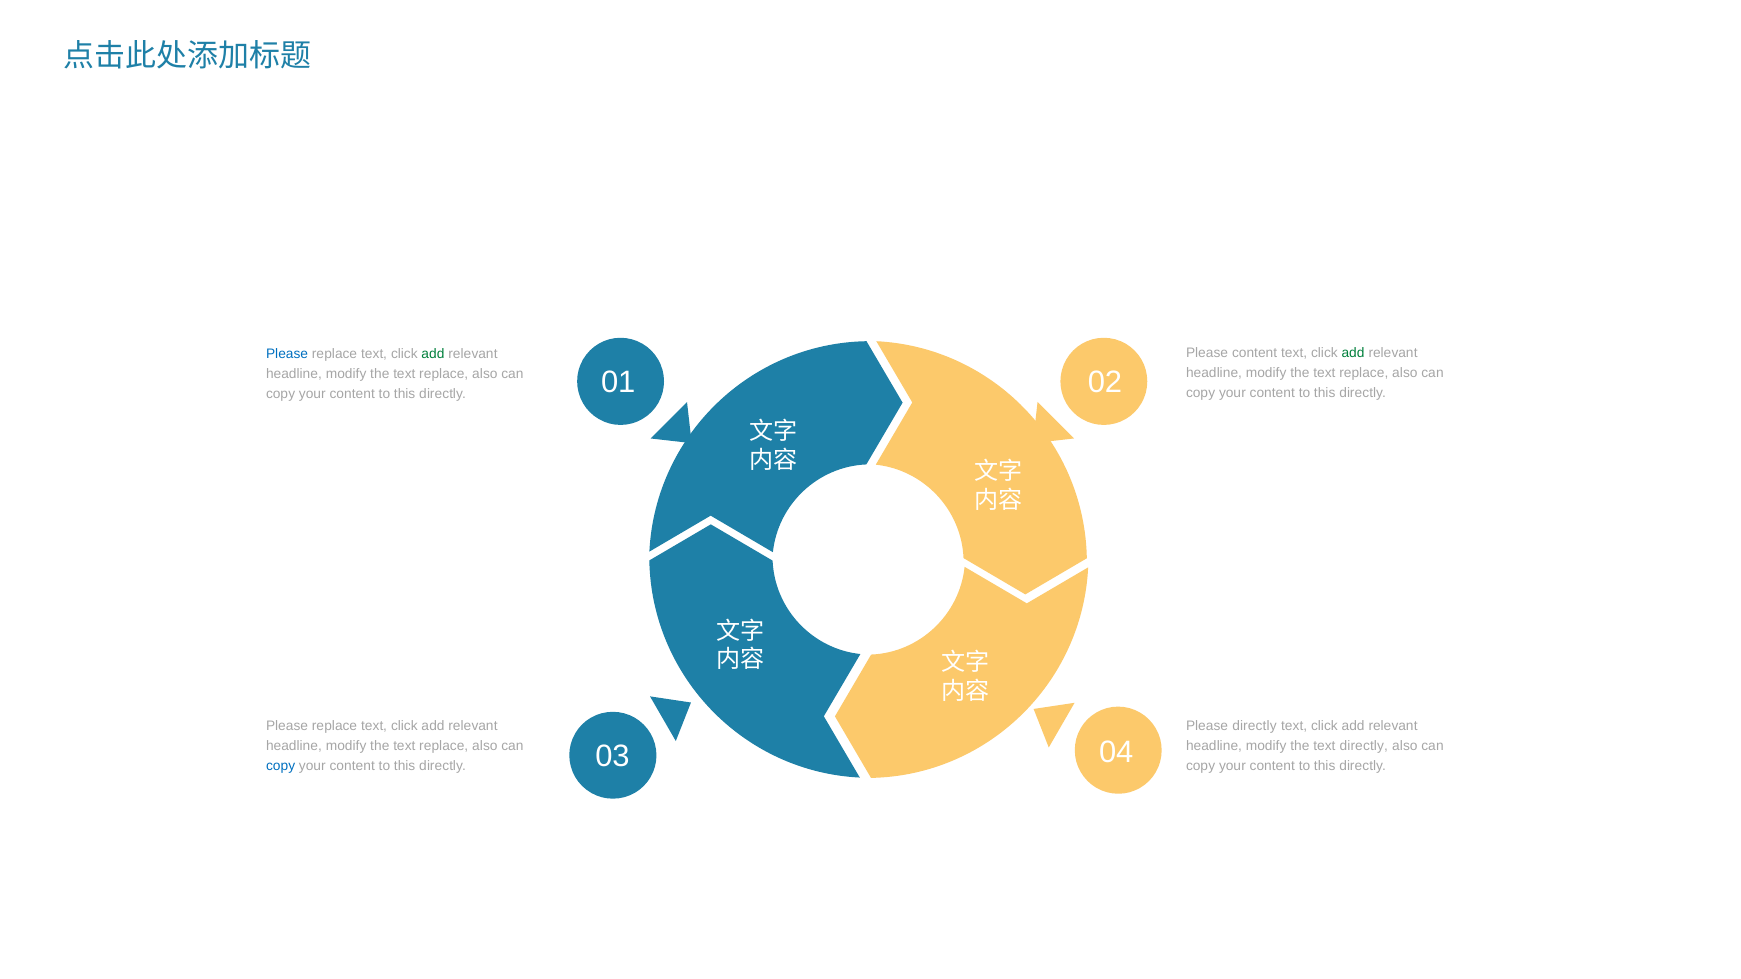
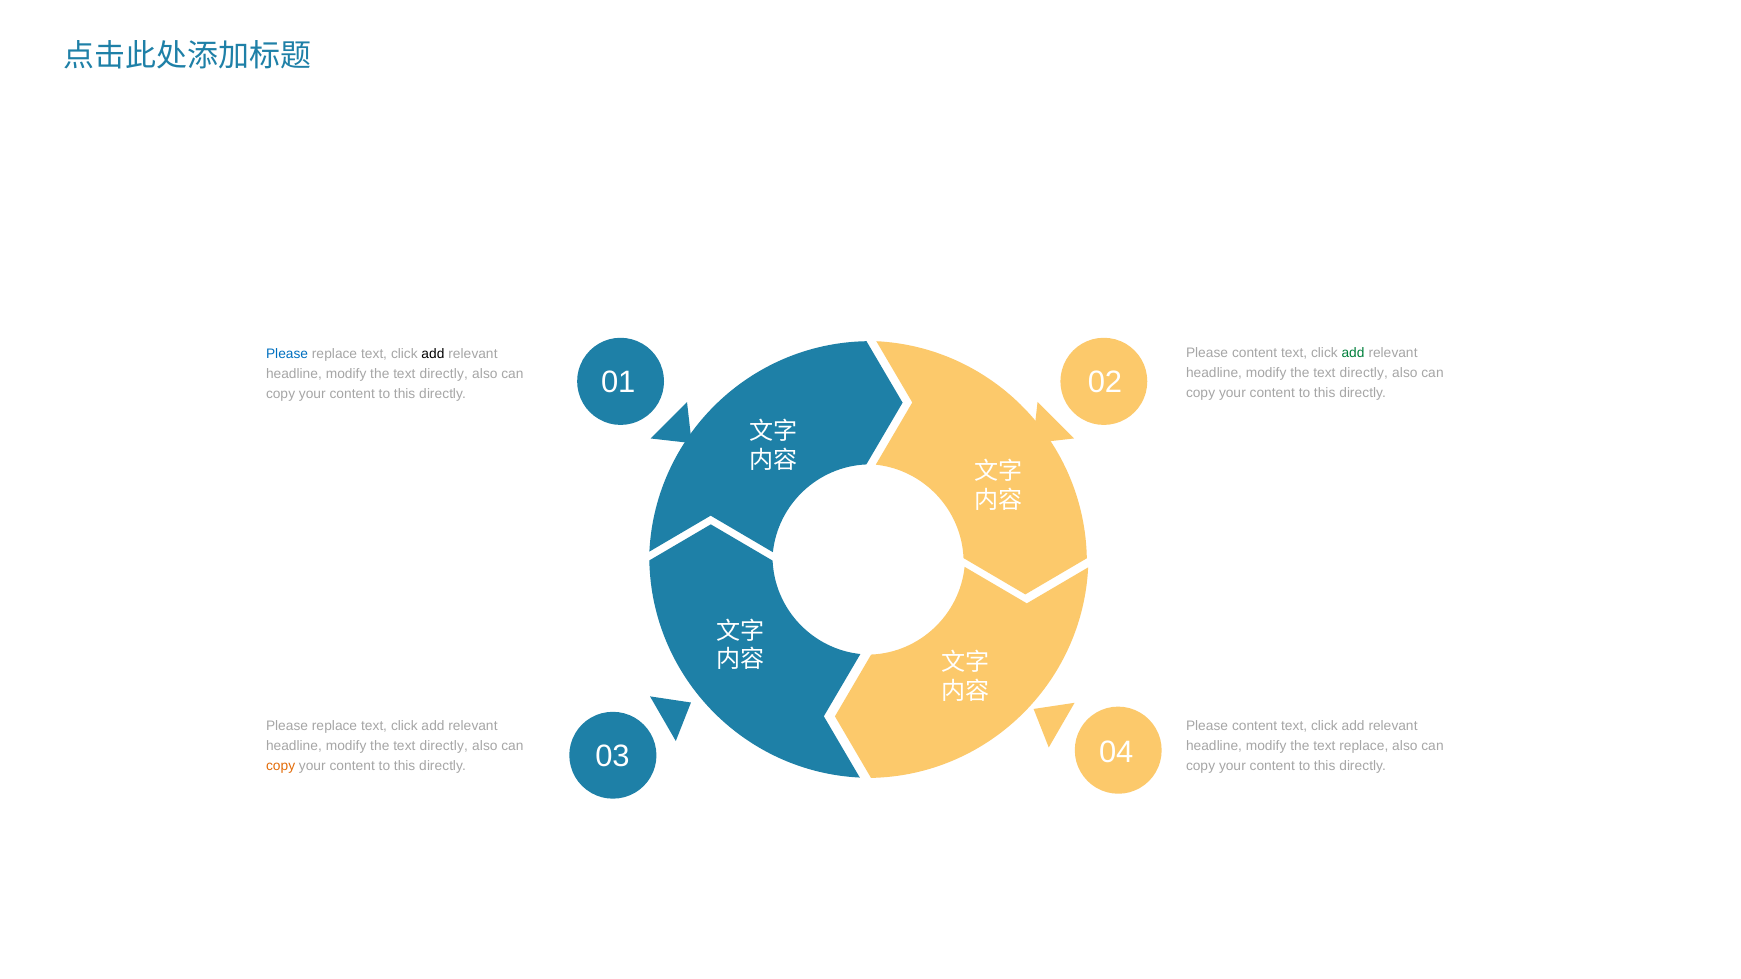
add colour: green -> black (433, 354)
replace: replace -> directly (1364, 373)
replace: replace -> directly (444, 374)
directly: directly -> content (1255, 727)
replace: replace -> directly (444, 746)
text directly: directly -> replace (1364, 746)
copy colour: blue -> orange (281, 766)
